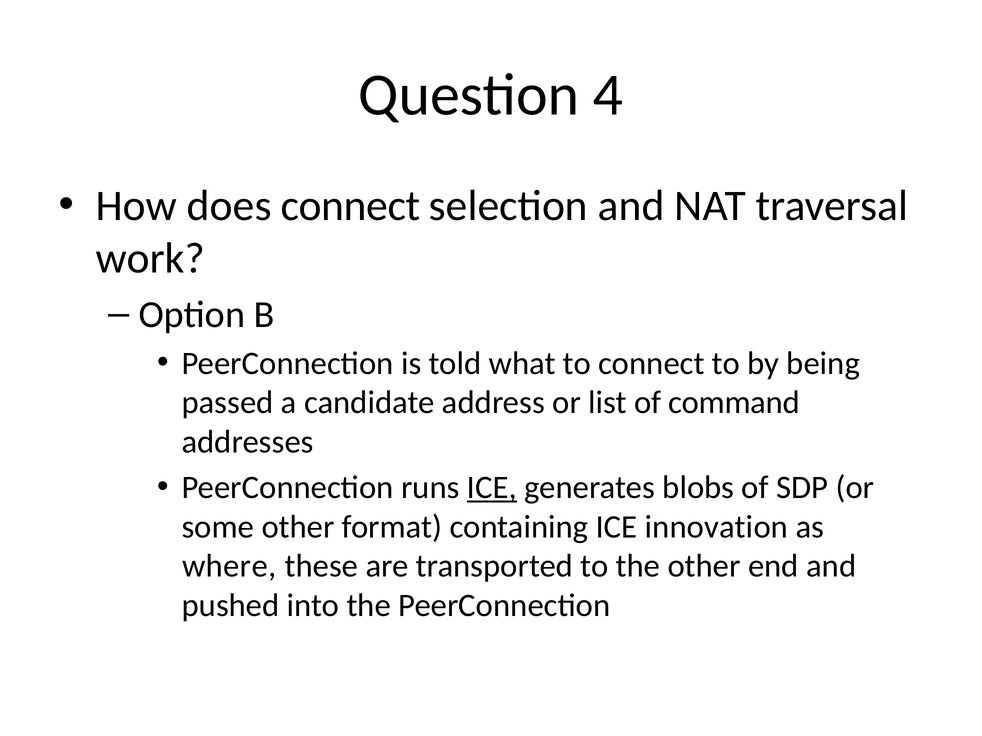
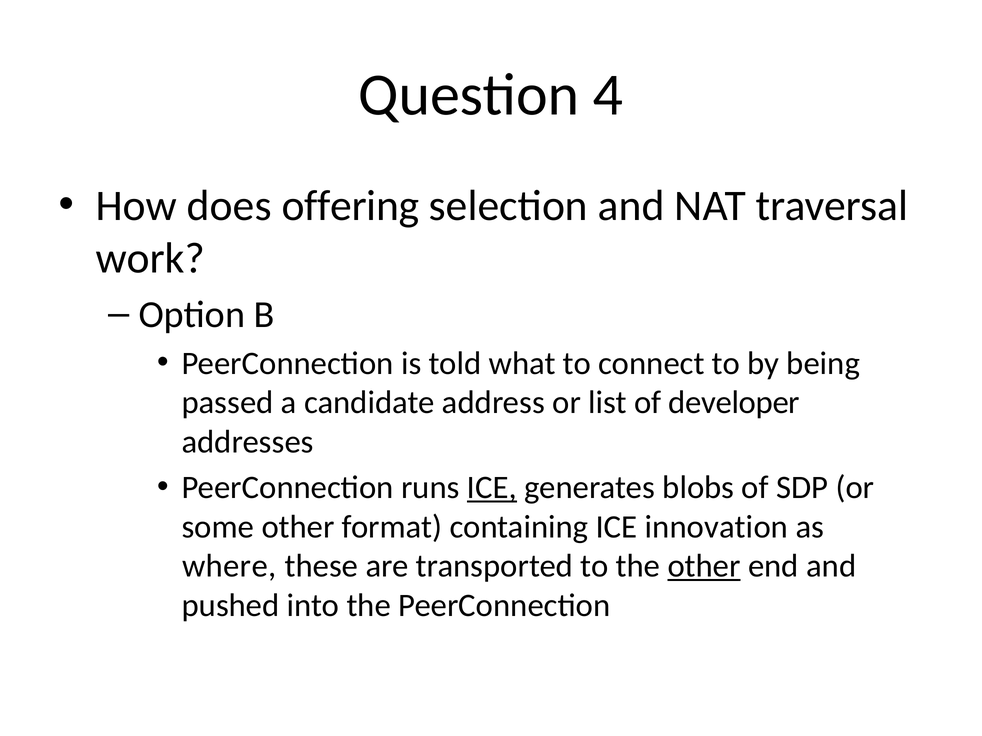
does connect: connect -> offering (350, 206)
command: command -> developer (734, 403)
other underline: none -> present (704, 566)
